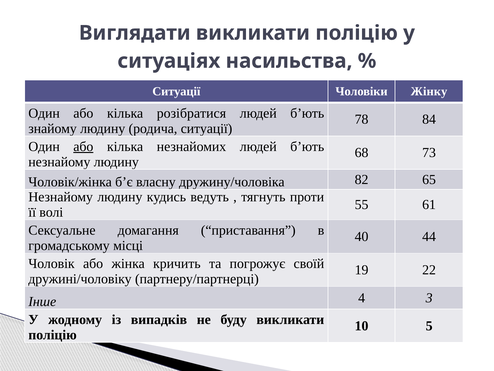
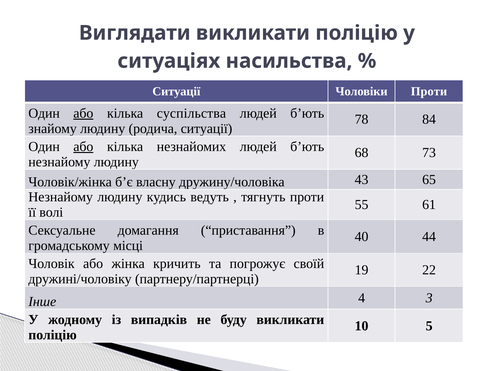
Чоловіки Жінку: Жінку -> Проти (429, 91)
або underline: none -> present (83, 113)
розібратися: розібратися -> суспільства (191, 113)
82: 82 -> 43 (362, 179)
